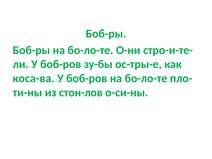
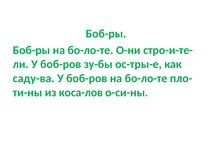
коса-ва: коса-ва -> саду-ва (34, 78)
стон-лов: стон-лов -> коса-лов (81, 93)
